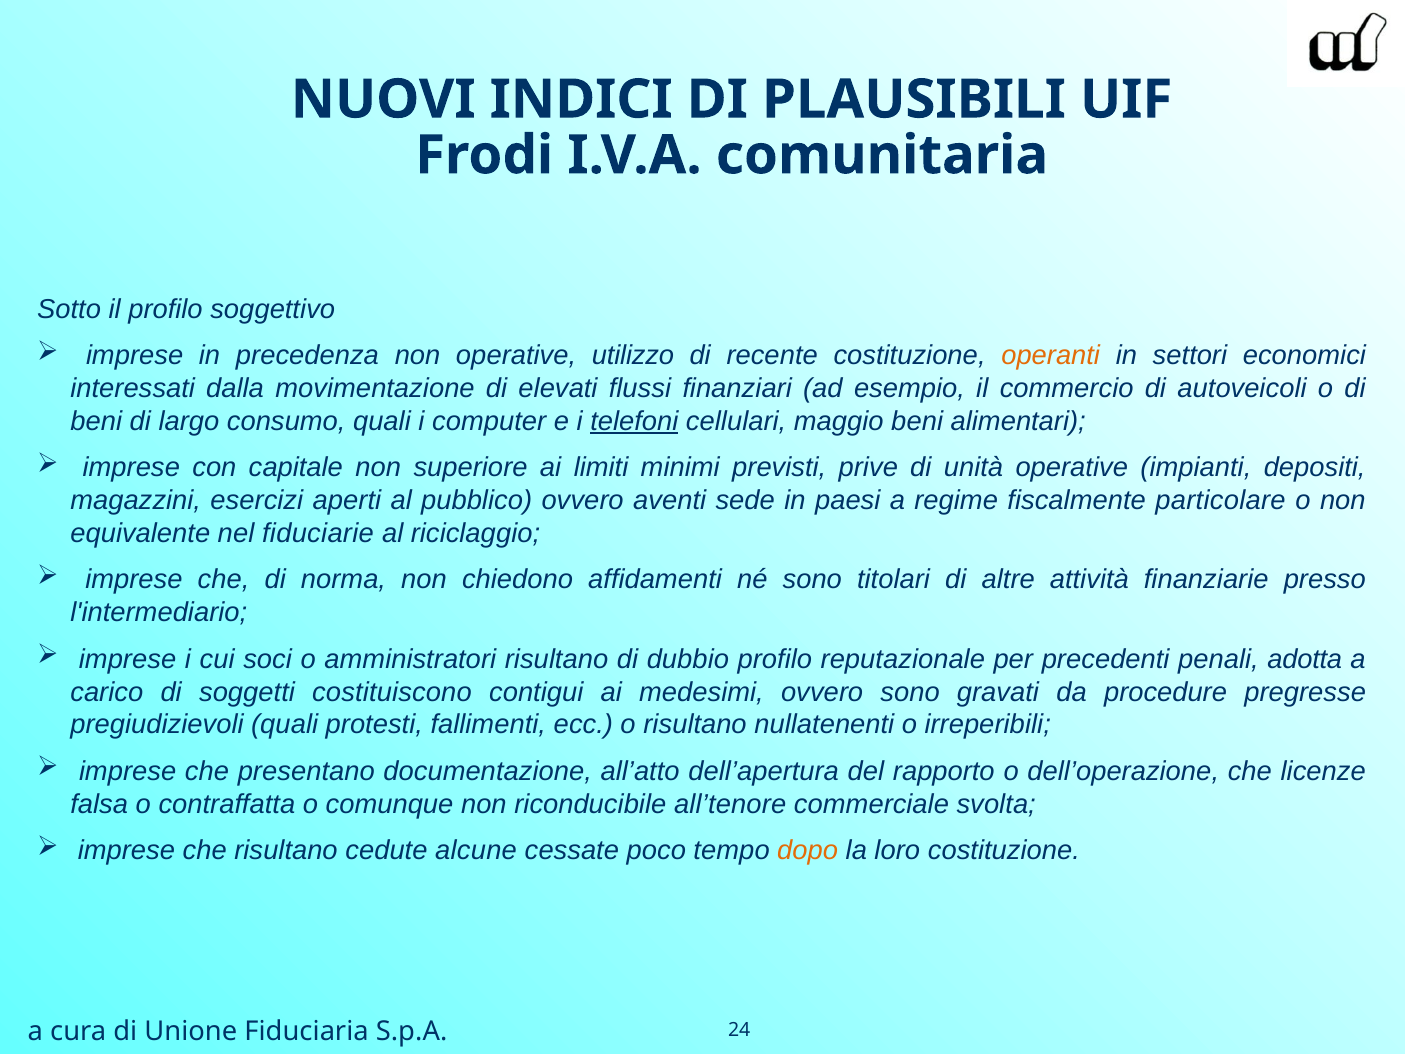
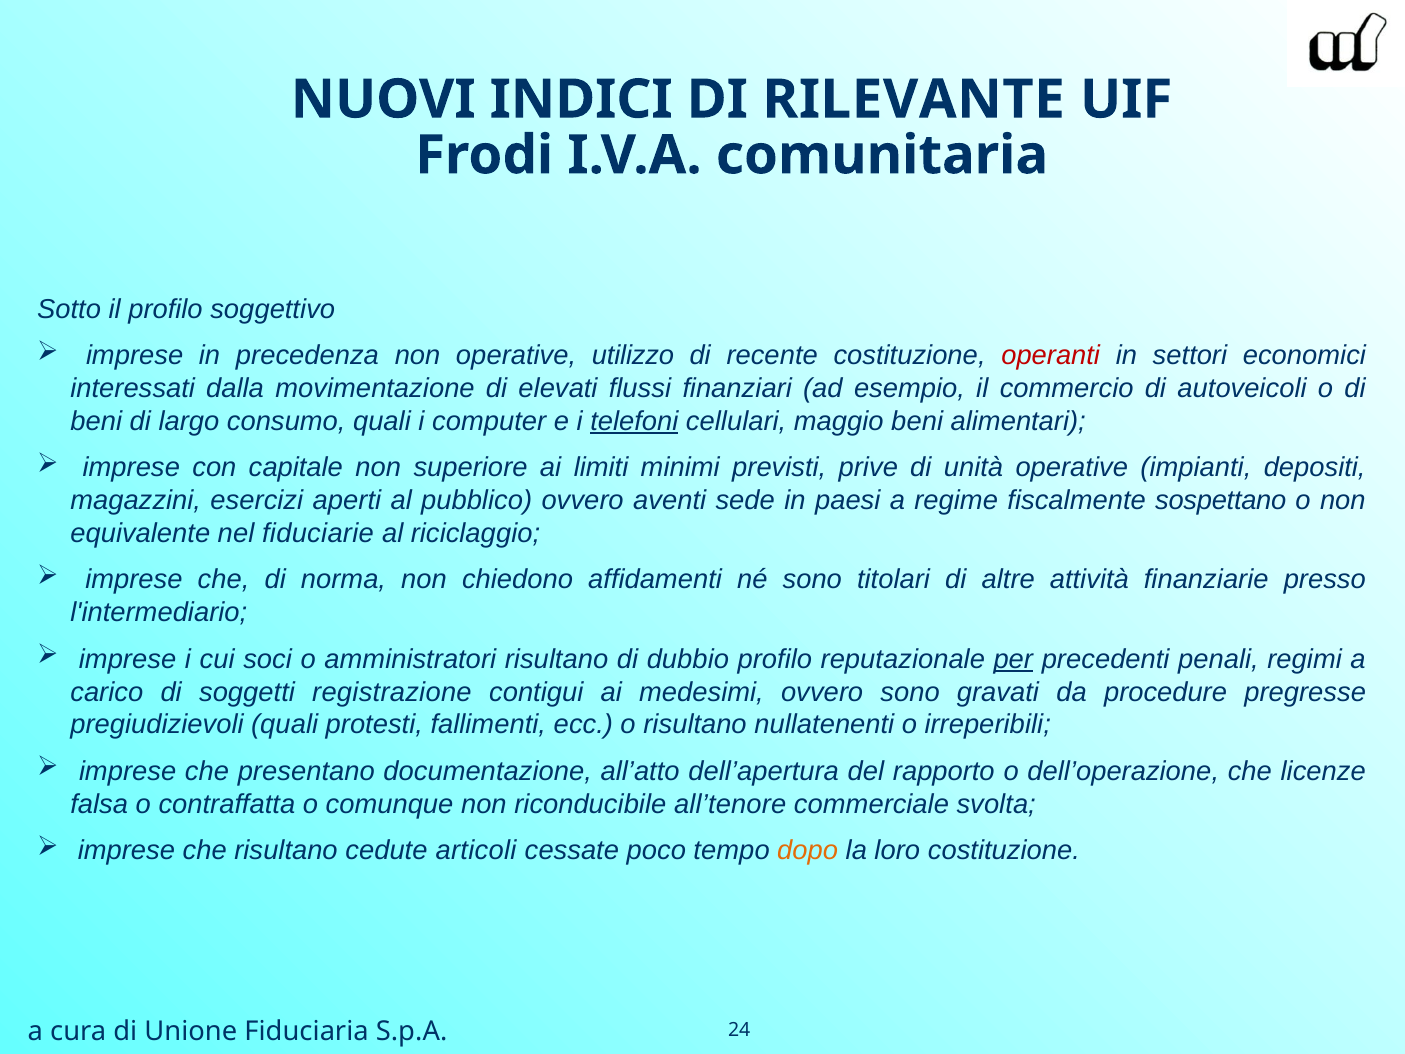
PLAUSIBILI: PLAUSIBILI -> RILEVANTE (914, 100)
operanti colour: orange -> red (1051, 356)
particolare: particolare -> sospettano (1221, 500)
per underline: none -> present (1013, 659)
adotta: adotta -> regimi (1305, 659)
costituiscono: costituiscono -> registrazione (392, 692)
alcune: alcune -> articoli (476, 850)
